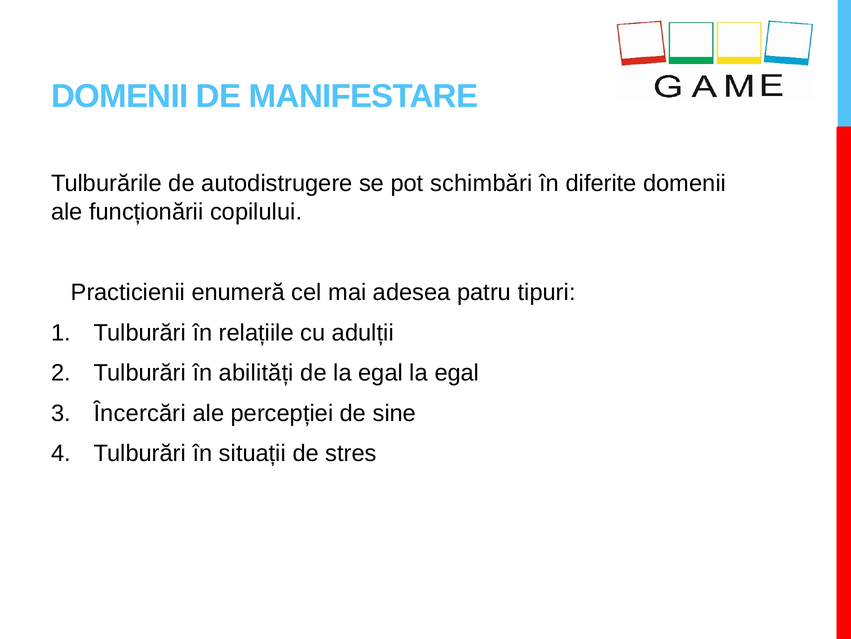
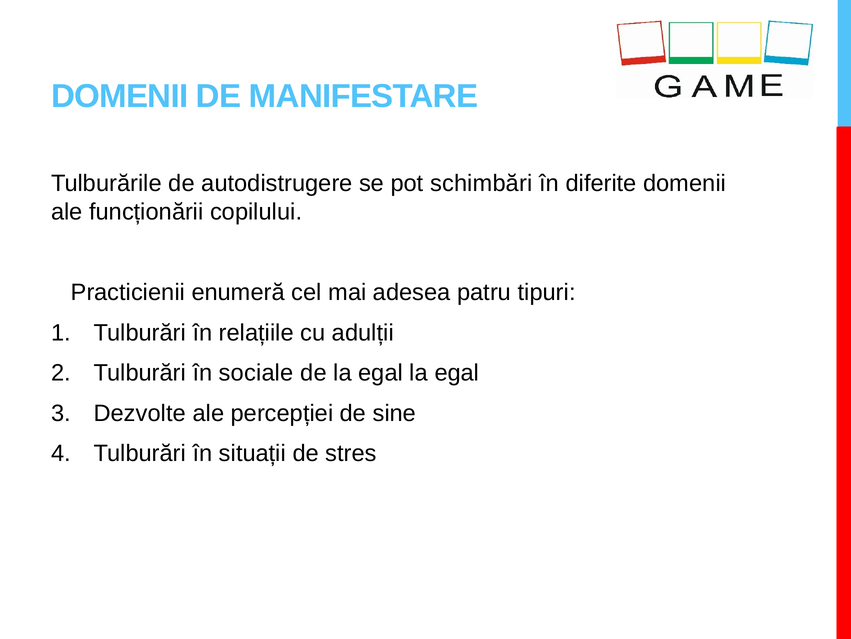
abilități: abilități -> sociale (256, 373)
Încercări: Încercări -> Dezvolte (140, 413)
